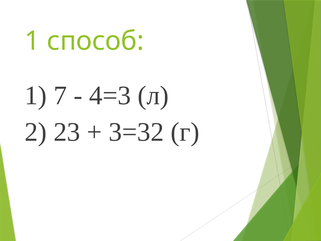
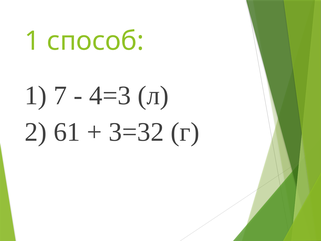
23: 23 -> 61 (67, 132)
